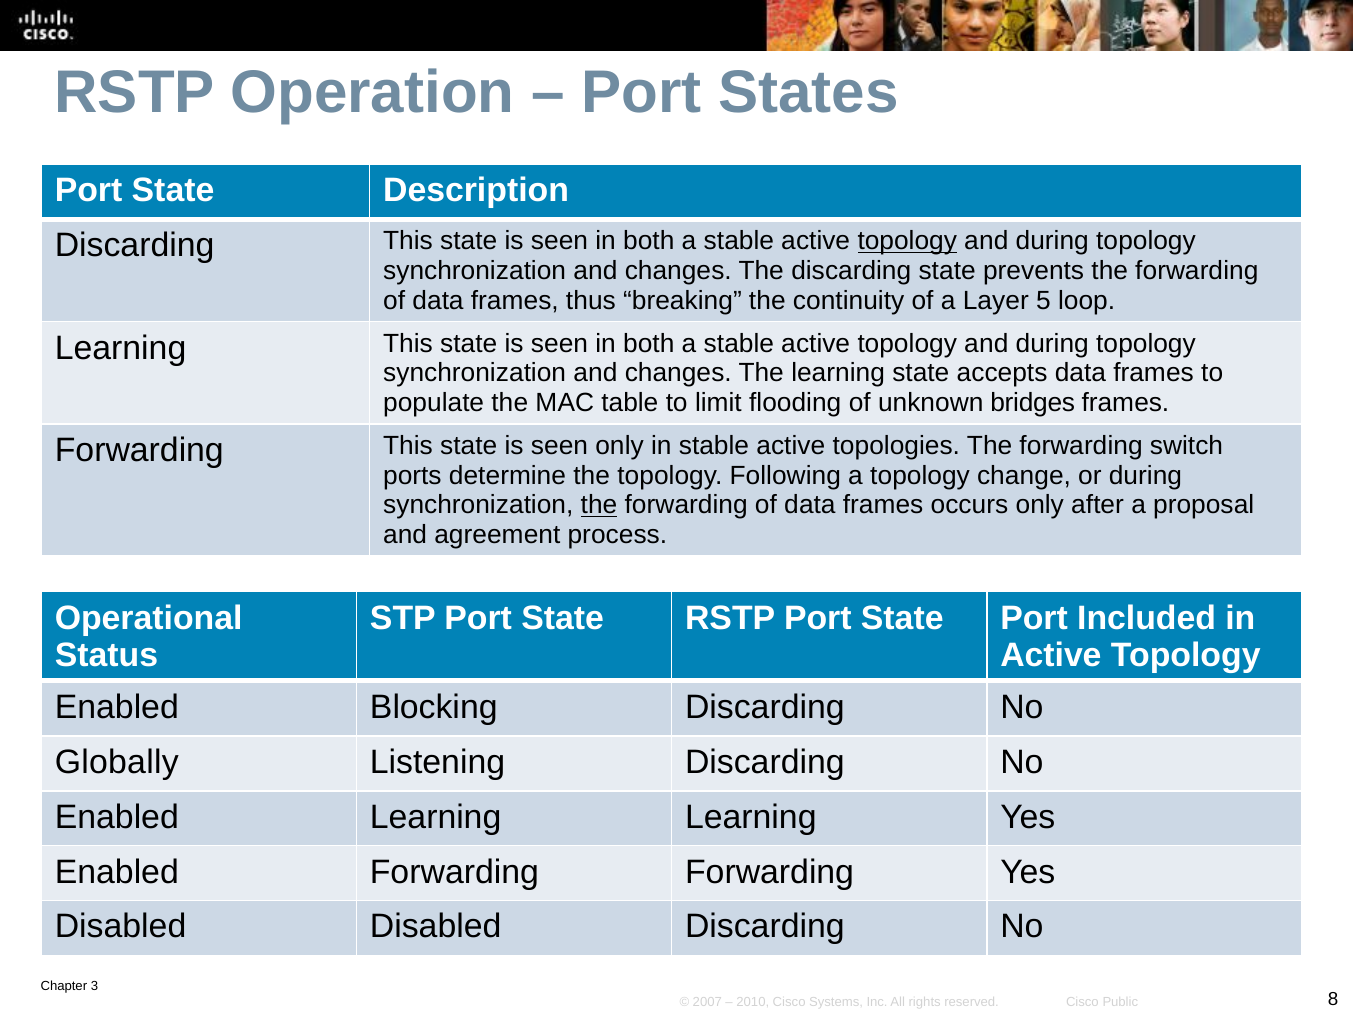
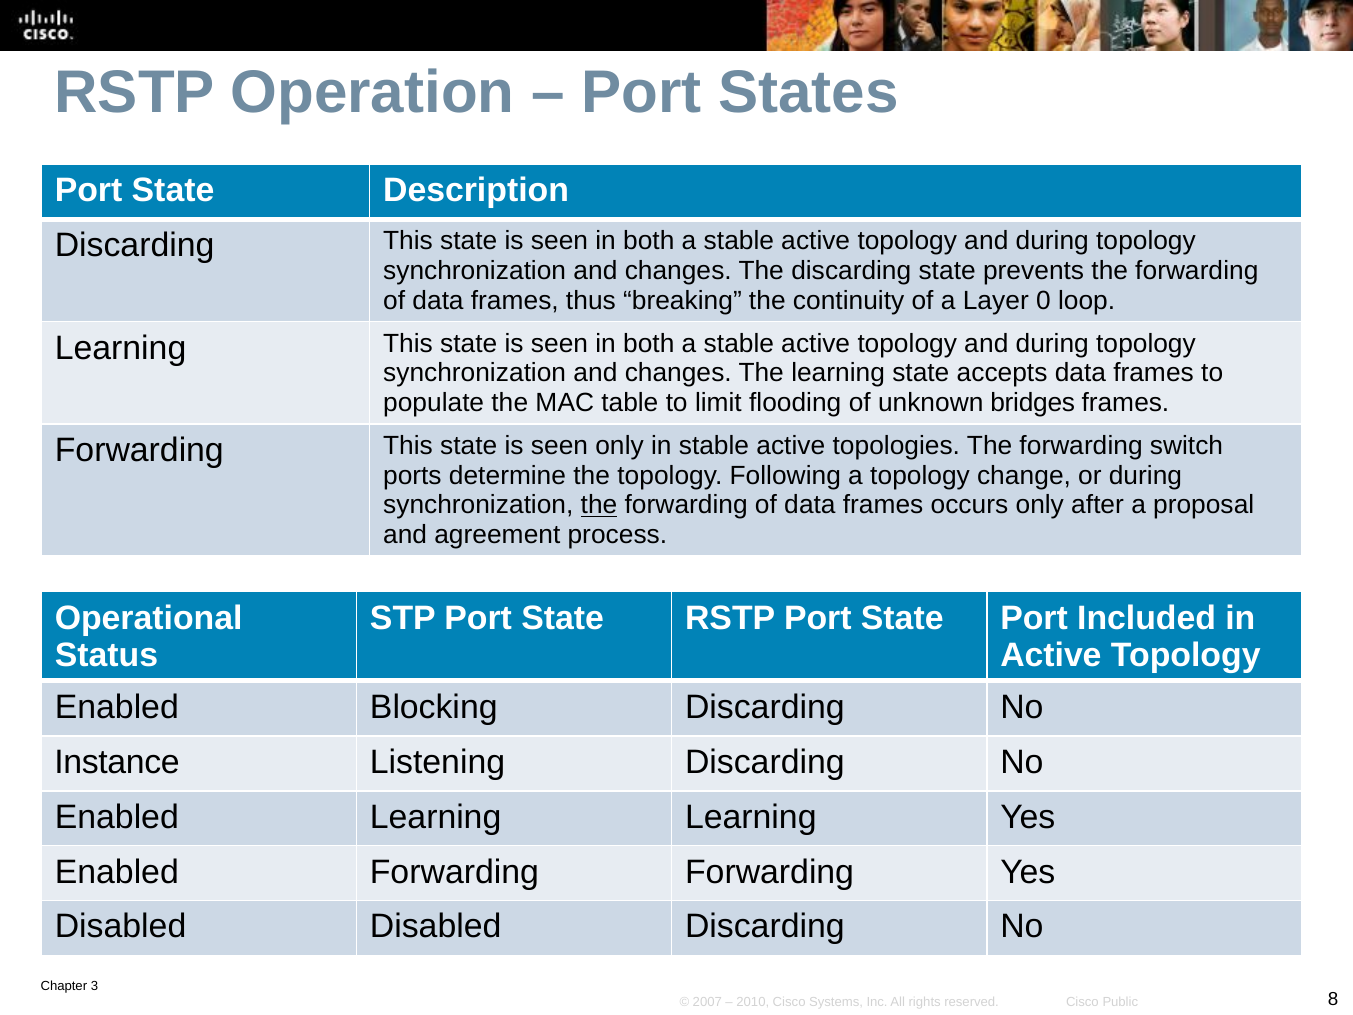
topology underline: present -> none (907, 241)
5: 5 -> 0 (1043, 300)
Globally: Globally -> Instance (117, 762)
